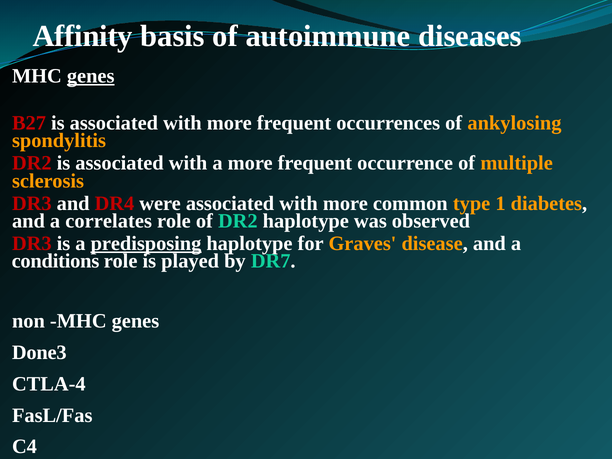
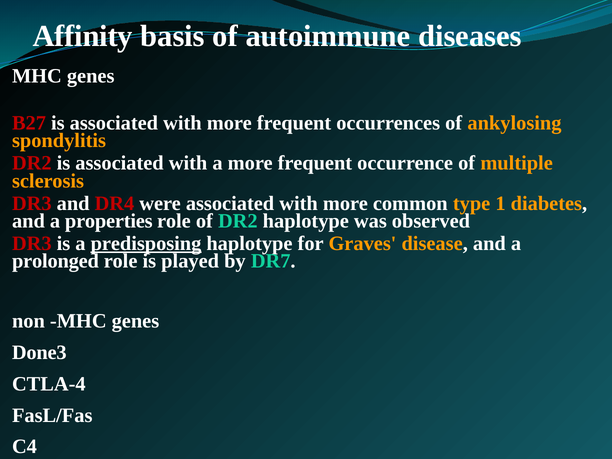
genes underline: present -> none (91, 76)
correlates: correlates -> properties (109, 221)
conditions: conditions -> prolonged (55, 261)
